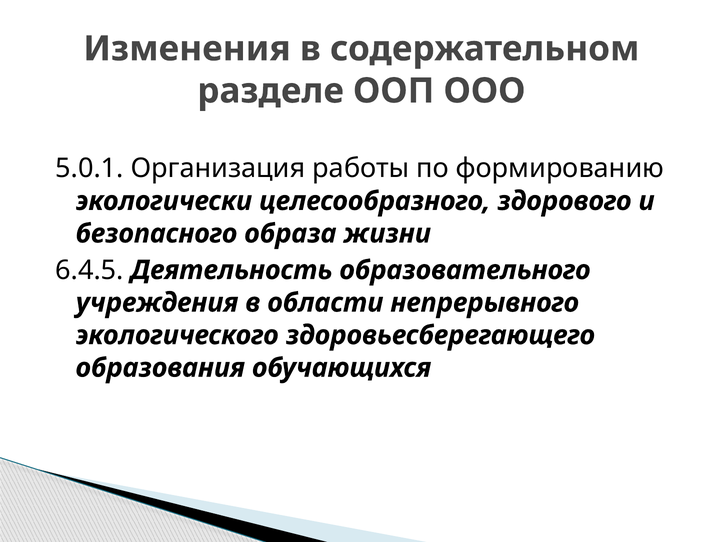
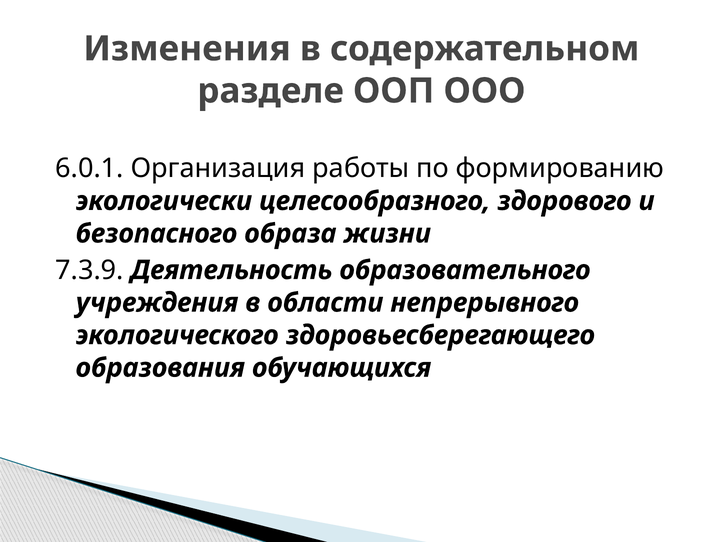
5.0.1: 5.0.1 -> 6.0.1 (89, 169)
6.4.5: 6.4.5 -> 7.3.9 (89, 270)
